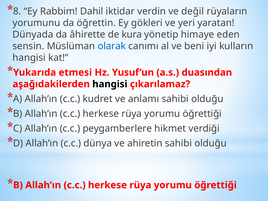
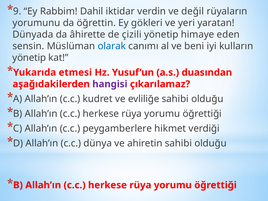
8: 8 -> 9 (17, 11)
kura: kura -> çizili (132, 34)
hangisi: hangisi -> yönetip (29, 58)
hangisi colour: black -> purple (110, 84)
anlamı: anlamı -> evliliğe (144, 99)
